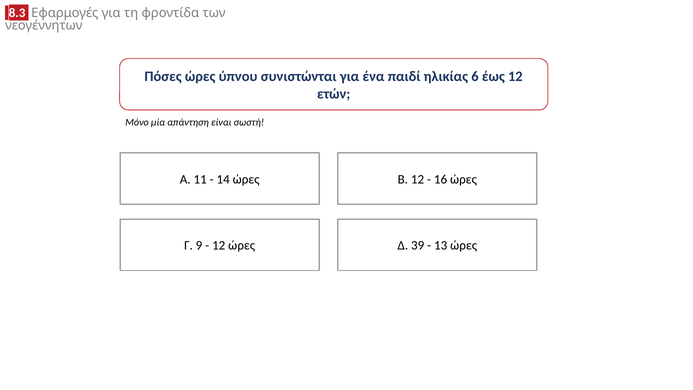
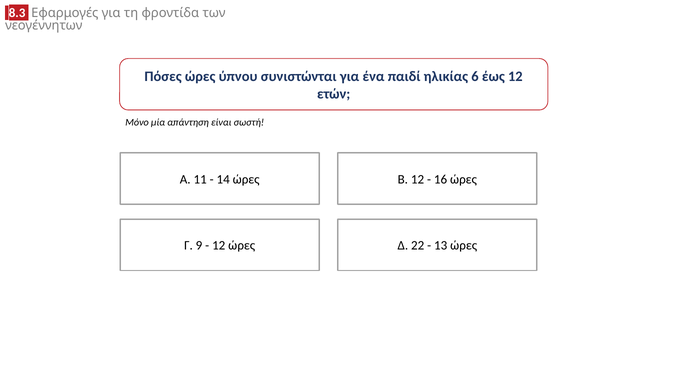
39: 39 -> 22 (418, 246)
